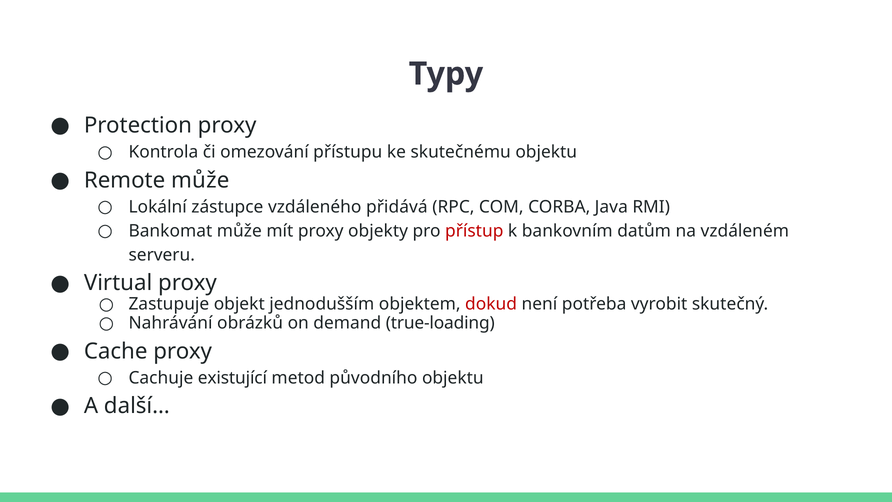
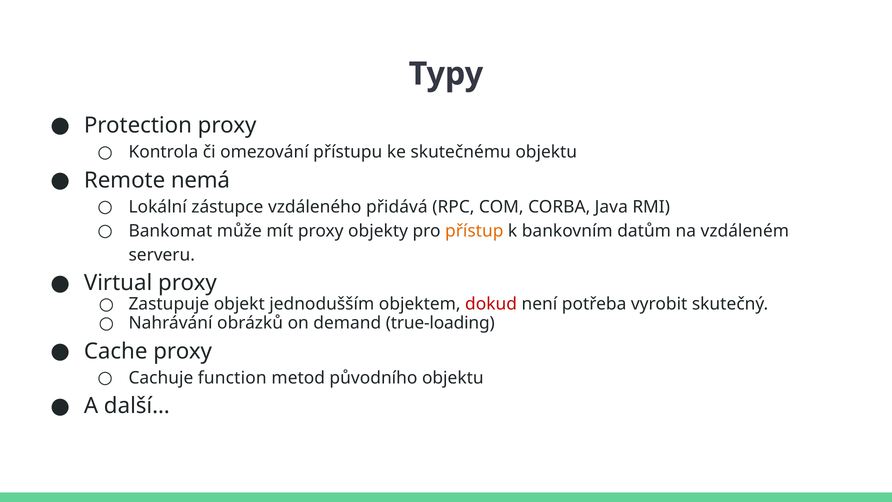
Remote může: může -> nemá (200, 180)
přístup colour: red -> orange (474, 231)
existující: existující -> function (232, 378)
